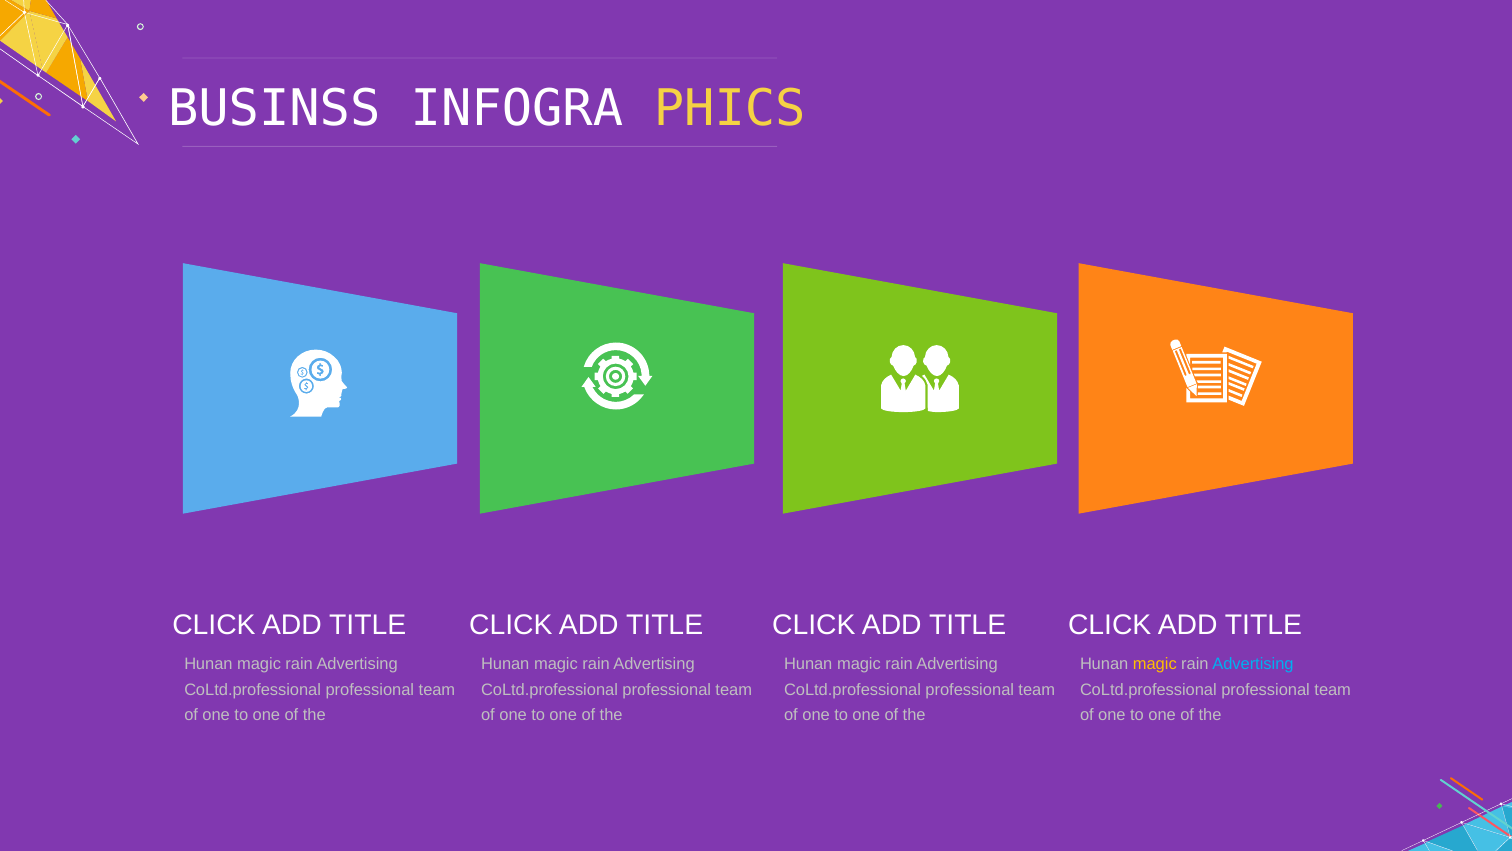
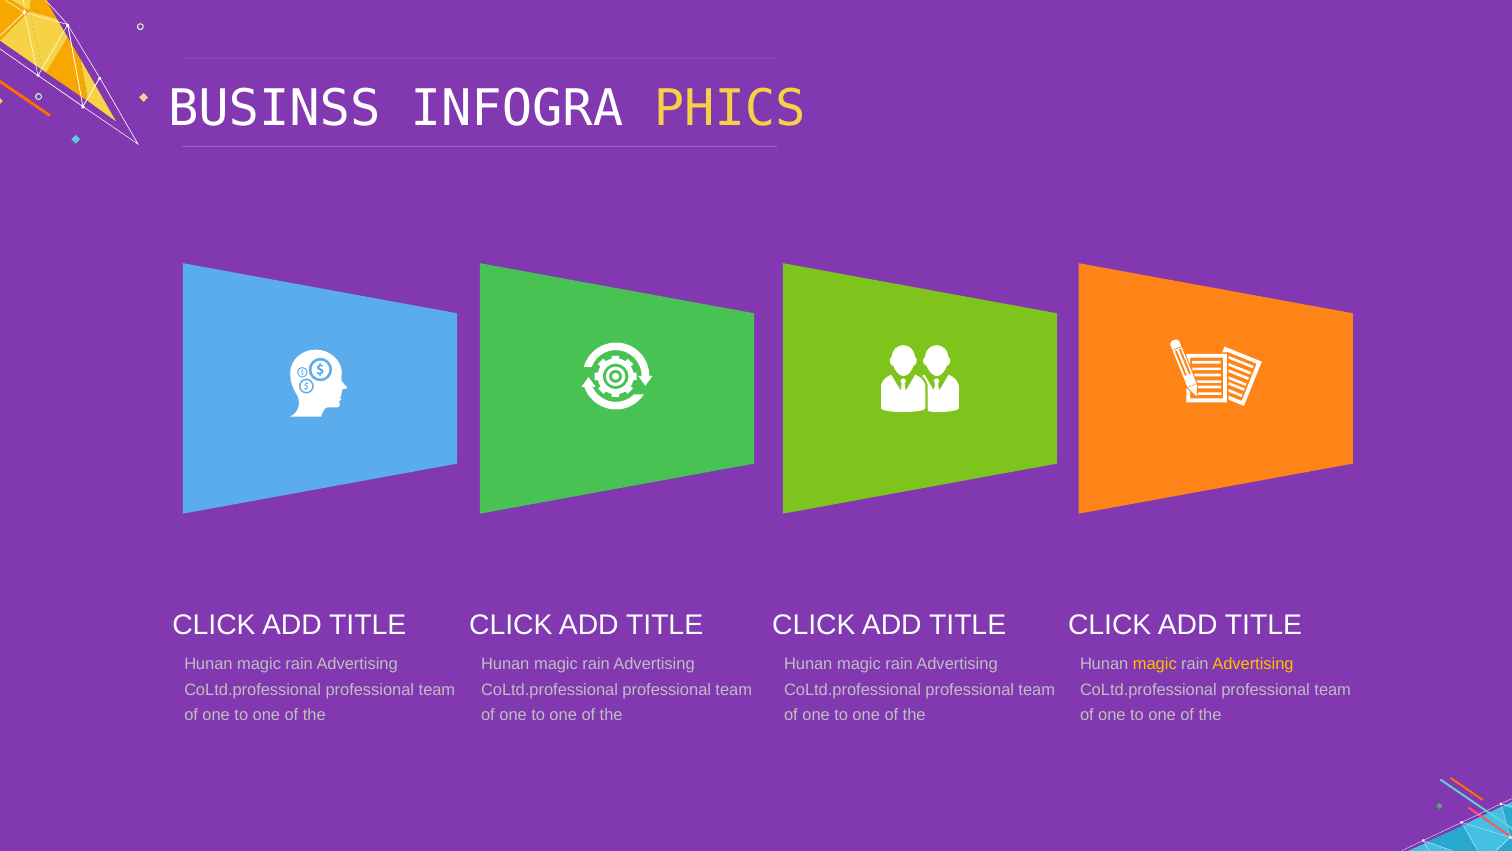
Advertising colour: light blue -> yellow (1253, 664)
